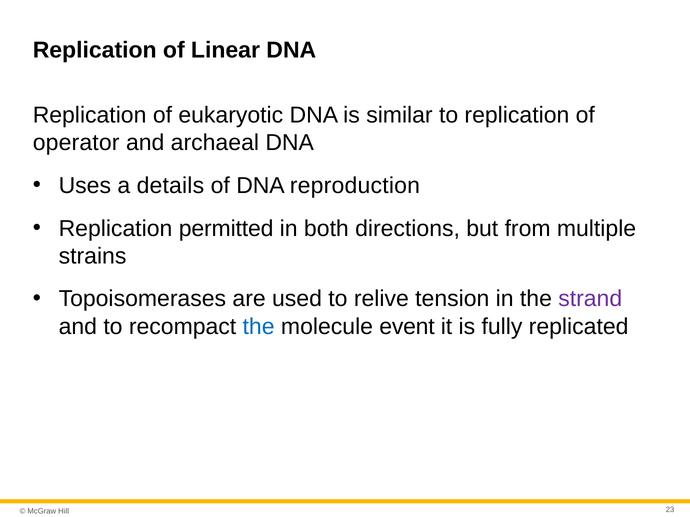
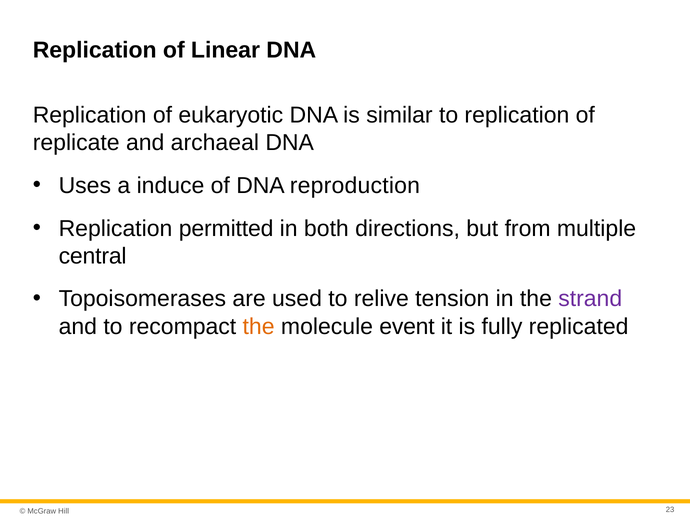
operator: operator -> replicate (76, 143)
details: details -> induce (170, 186)
strains: strains -> central (93, 256)
the colour: blue -> orange (259, 327)
